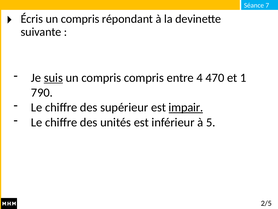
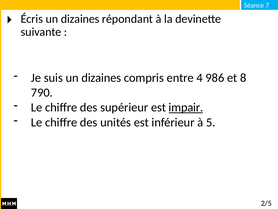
Écris un compris: compris -> dizaines (80, 19)
suis underline: present -> none (53, 78)
compris: compris -> dizaines (101, 78)
470: 470 -> 986 (215, 78)
1: 1 -> 8 (243, 78)
